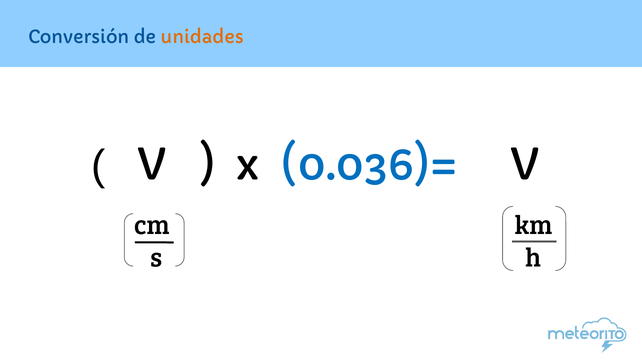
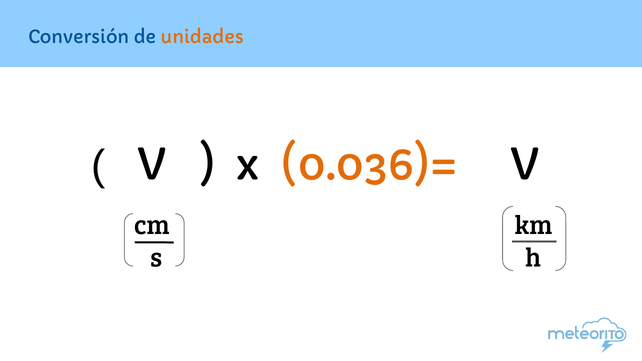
0.036)= colour: blue -> orange (369, 166)
